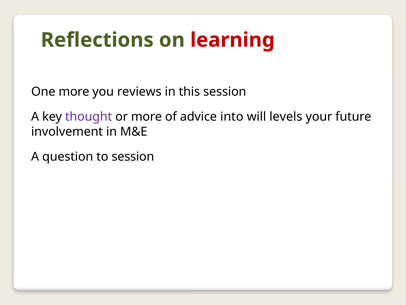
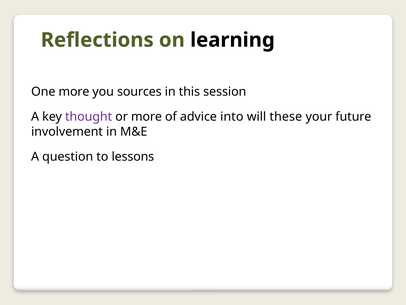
learning colour: red -> black (232, 40)
reviews: reviews -> sources (139, 92)
levels: levels -> these (286, 117)
to session: session -> lessons (133, 157)
